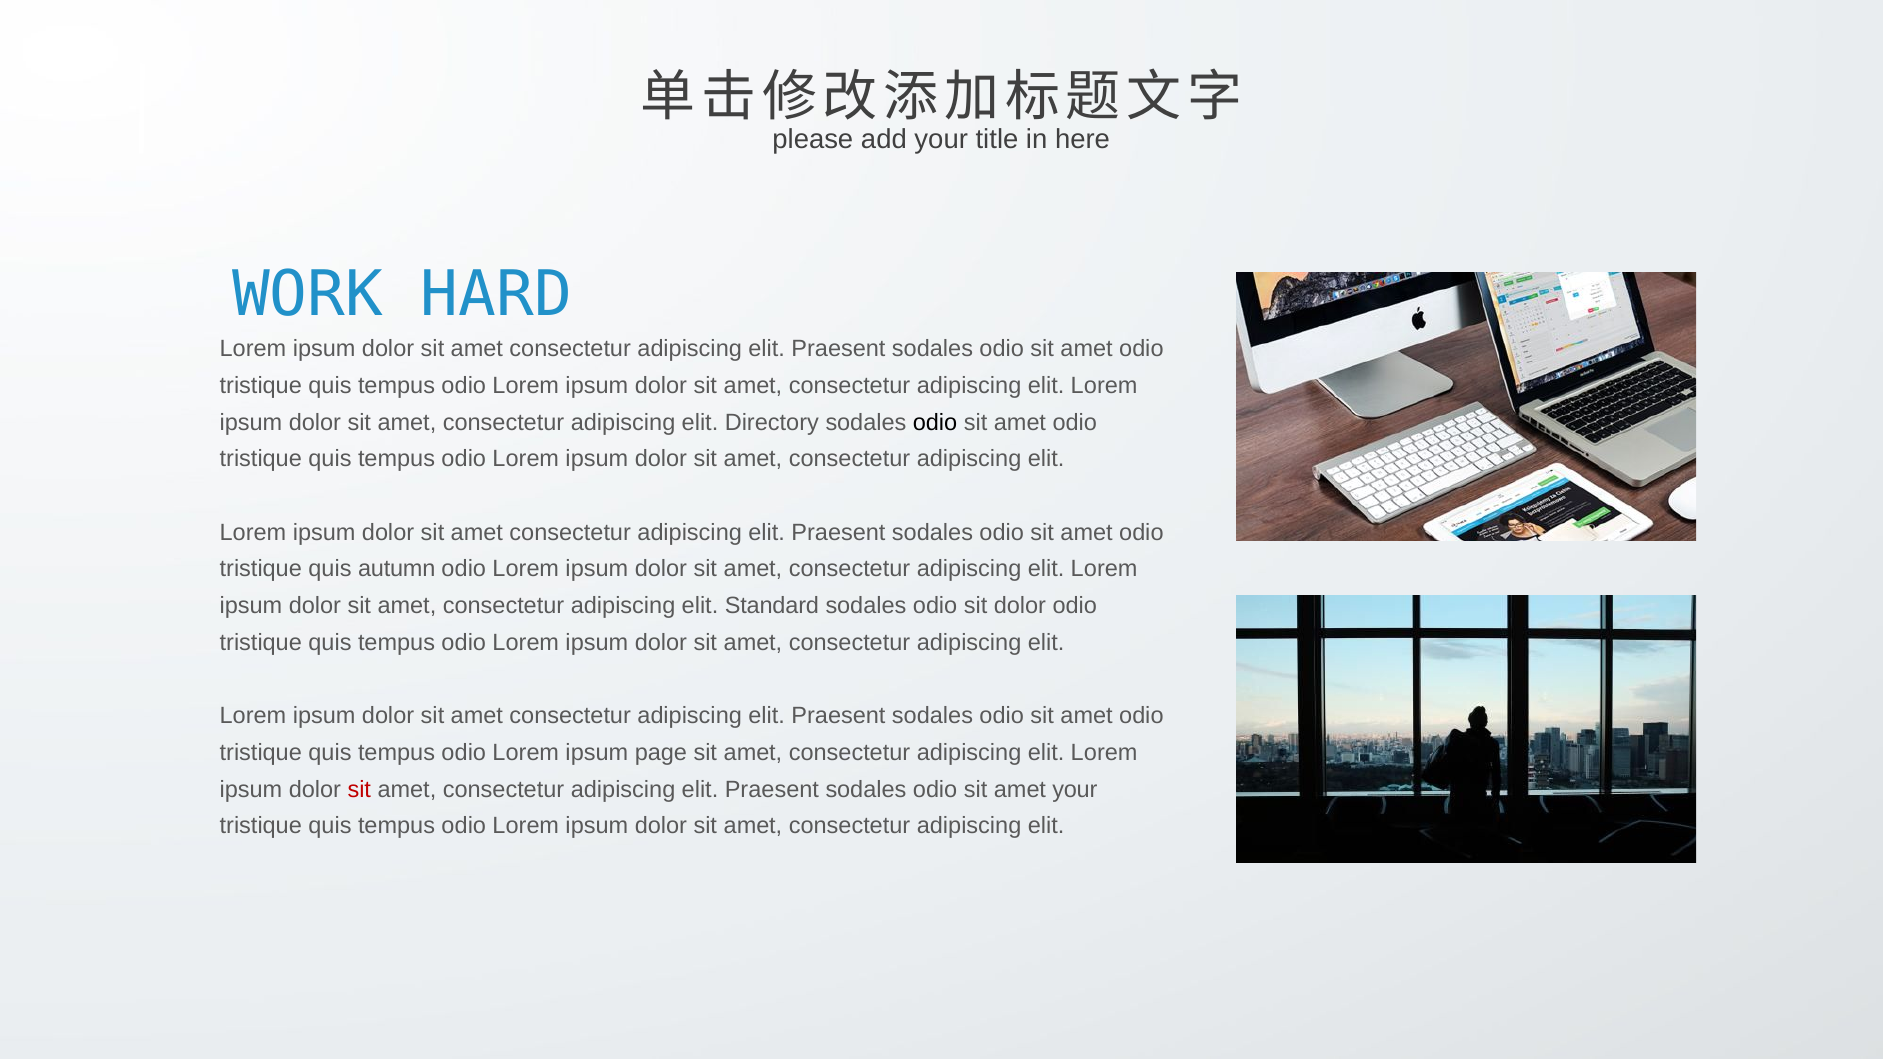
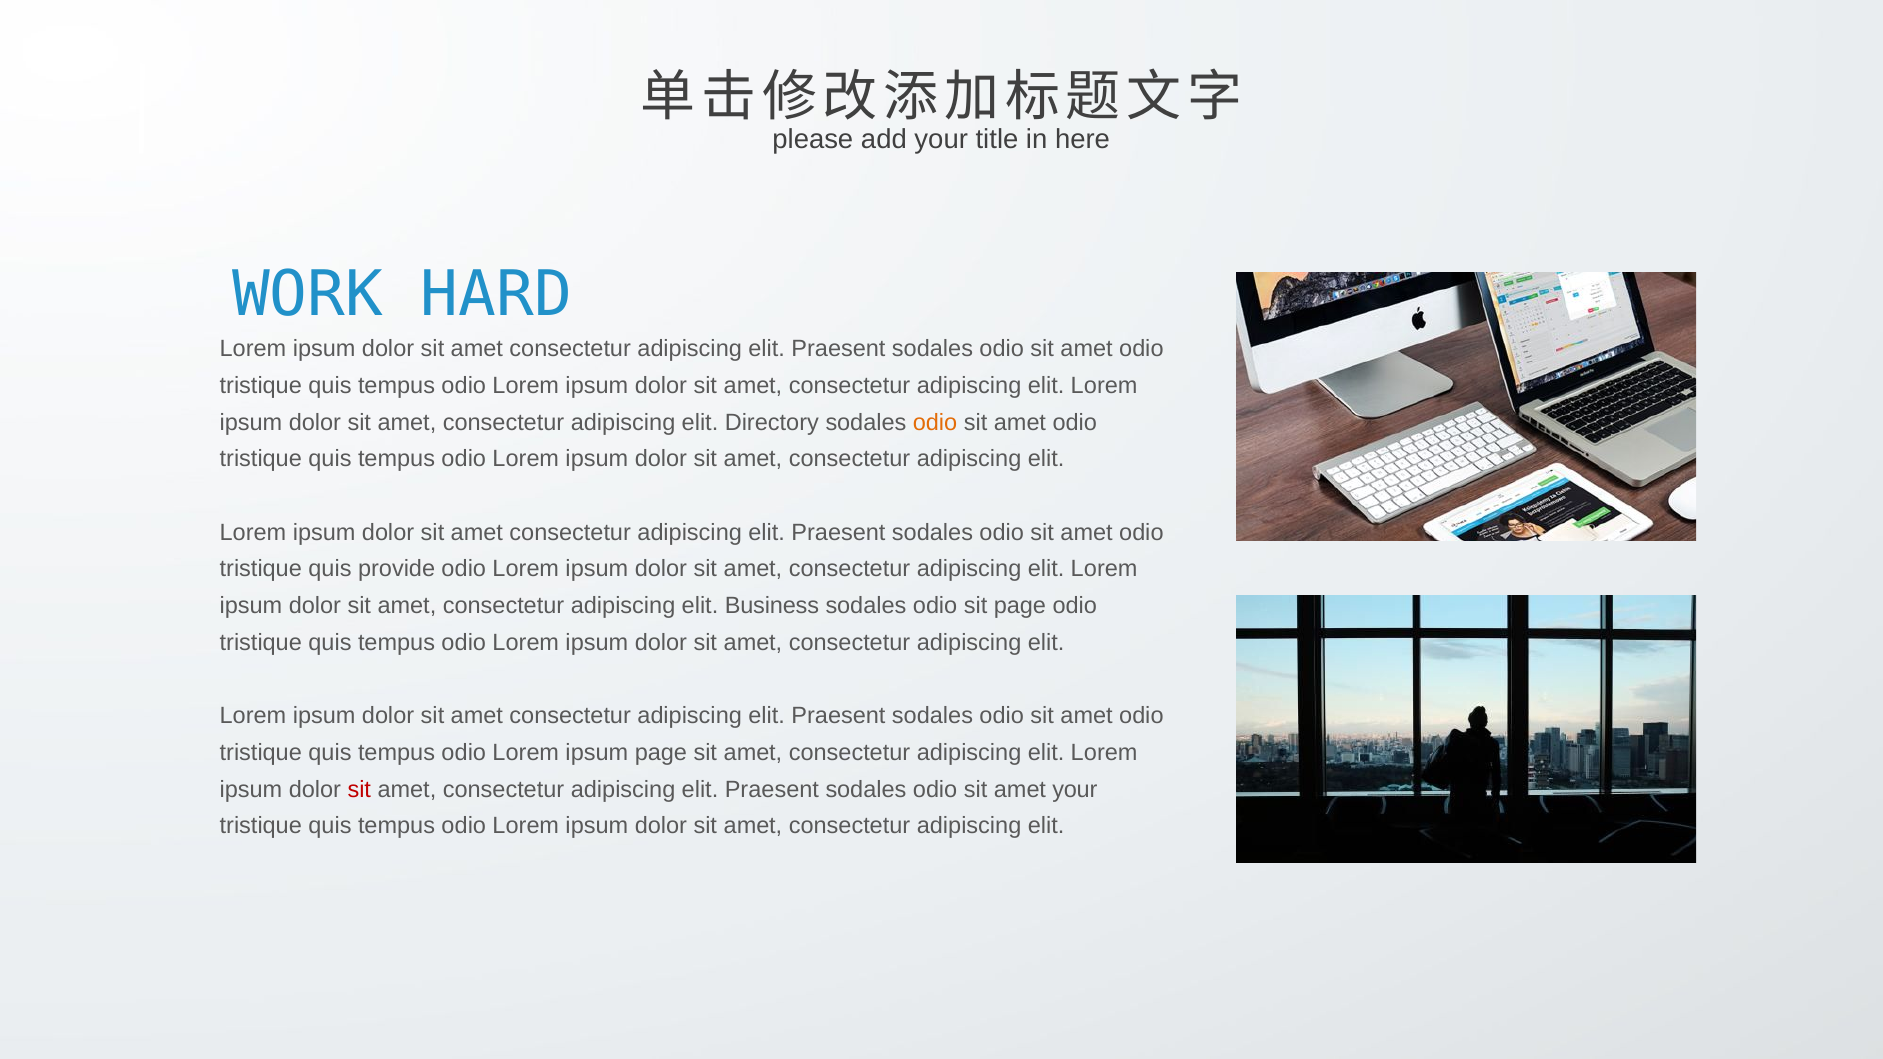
odio colour: black -> orange (935, 422)
autumn: autumn -> provide (397, 569)
Standard: Standard -> Business (772, 606)
sit dolor: dolor -> page (1020, 606)
